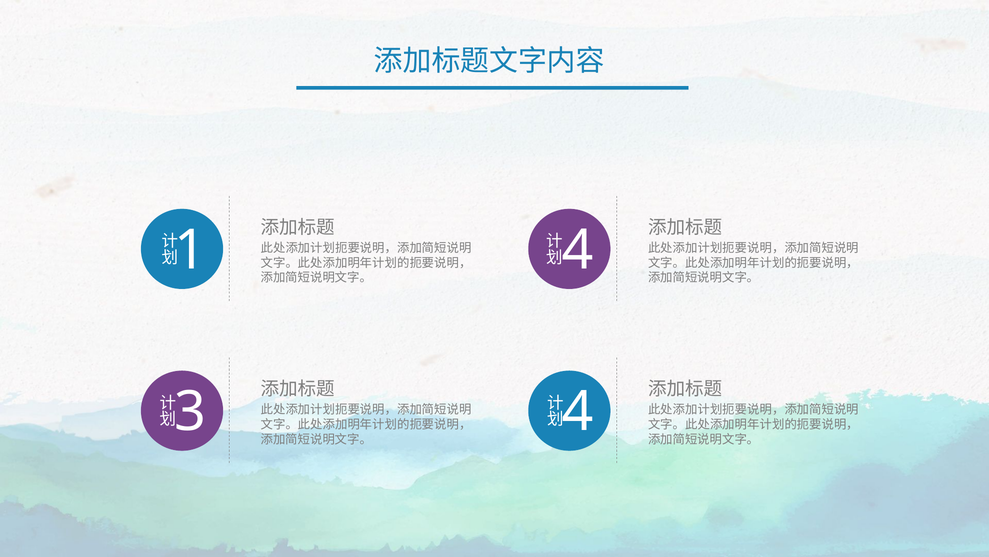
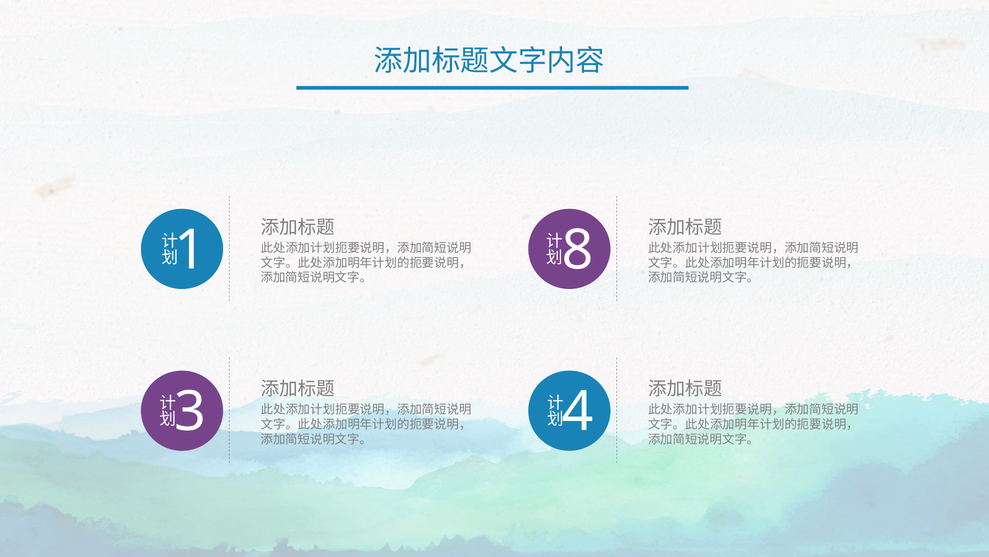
4: 4 -> 8 (578, 250)
